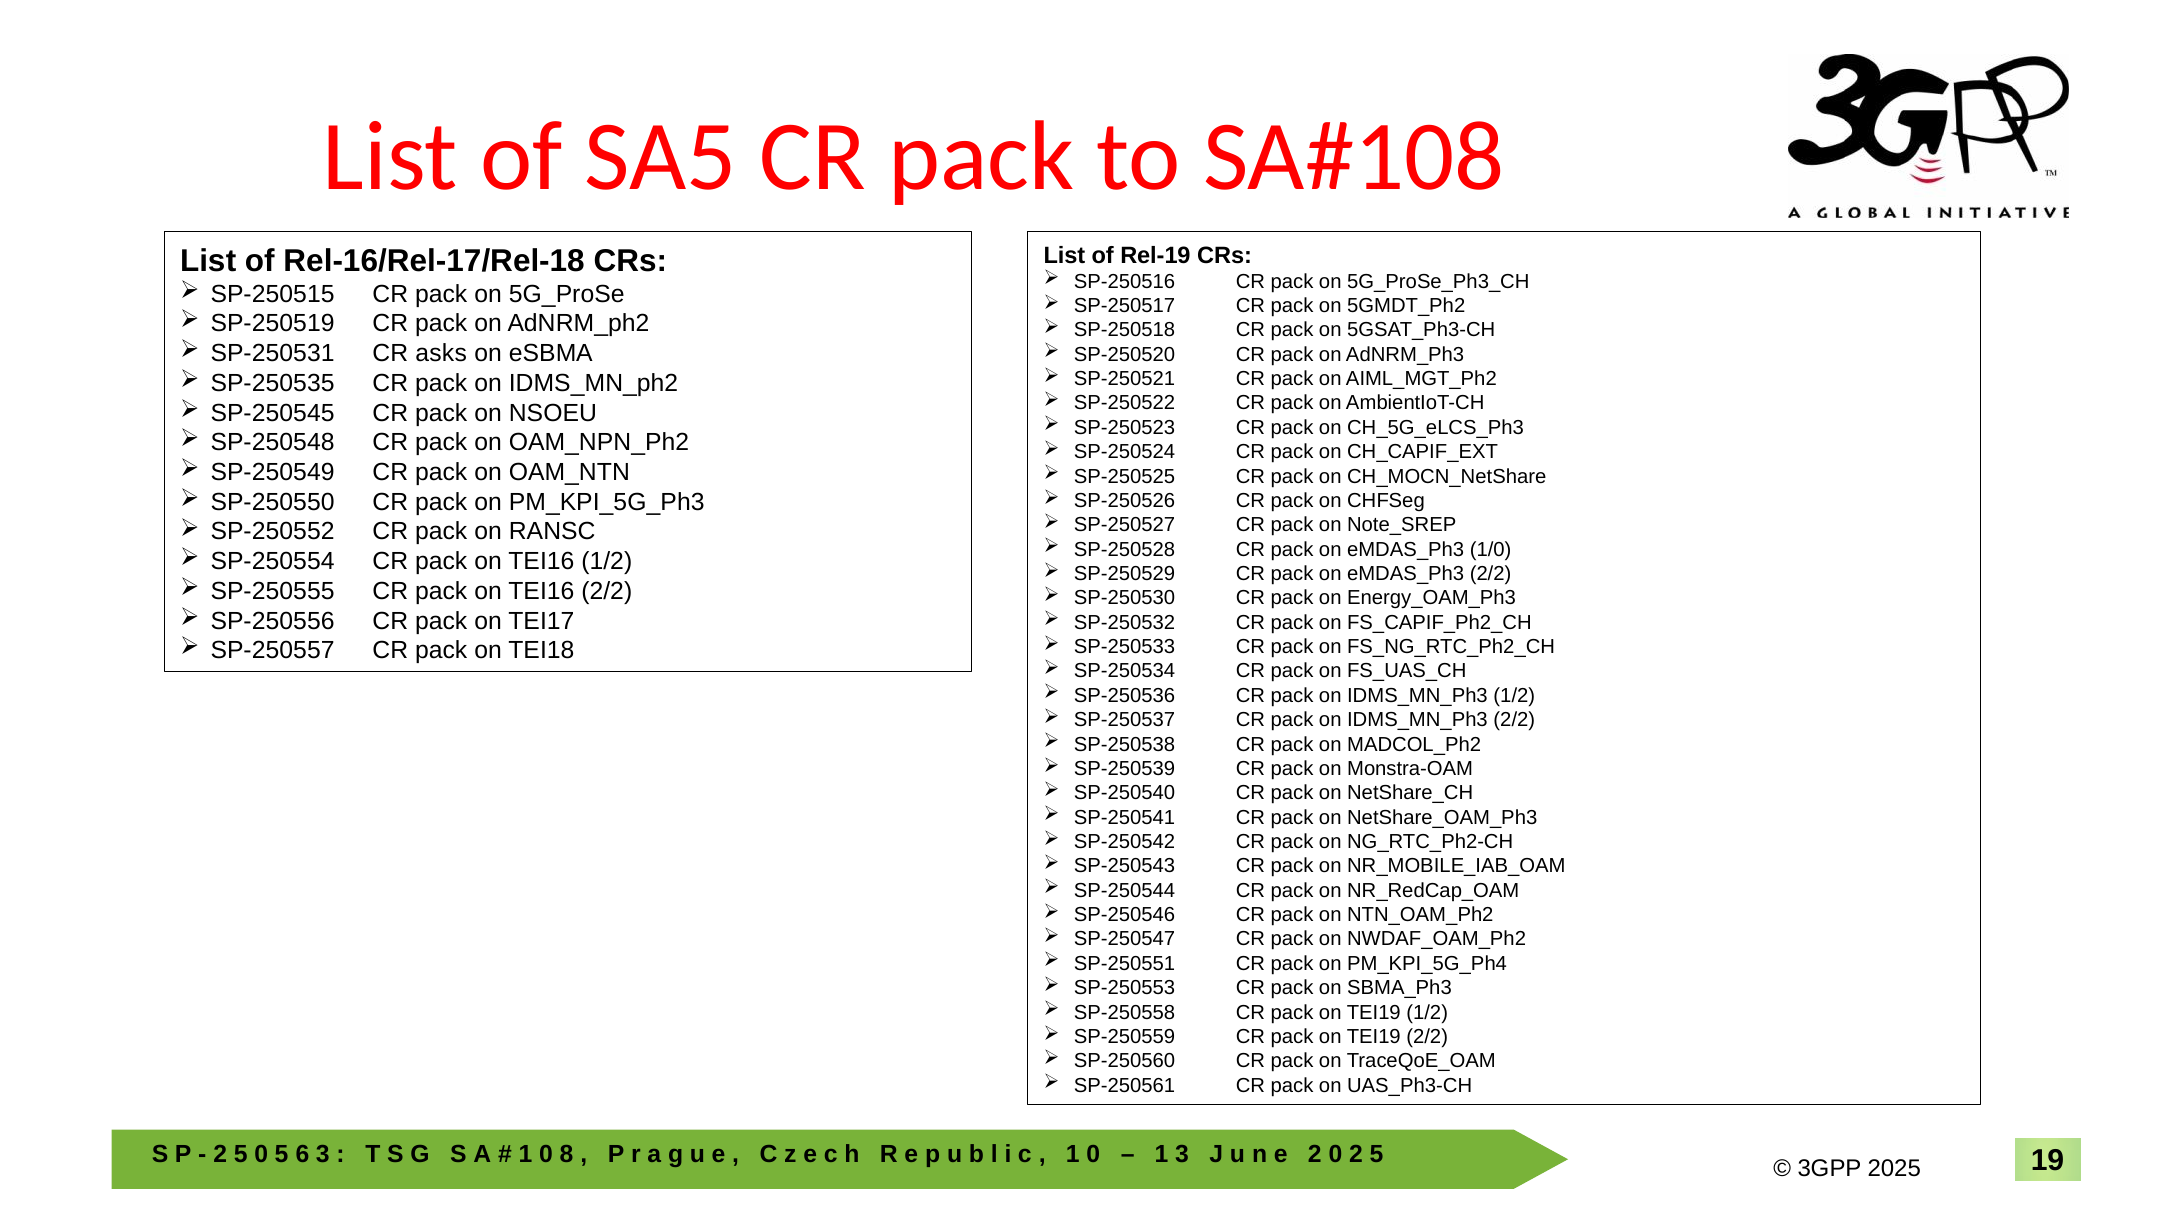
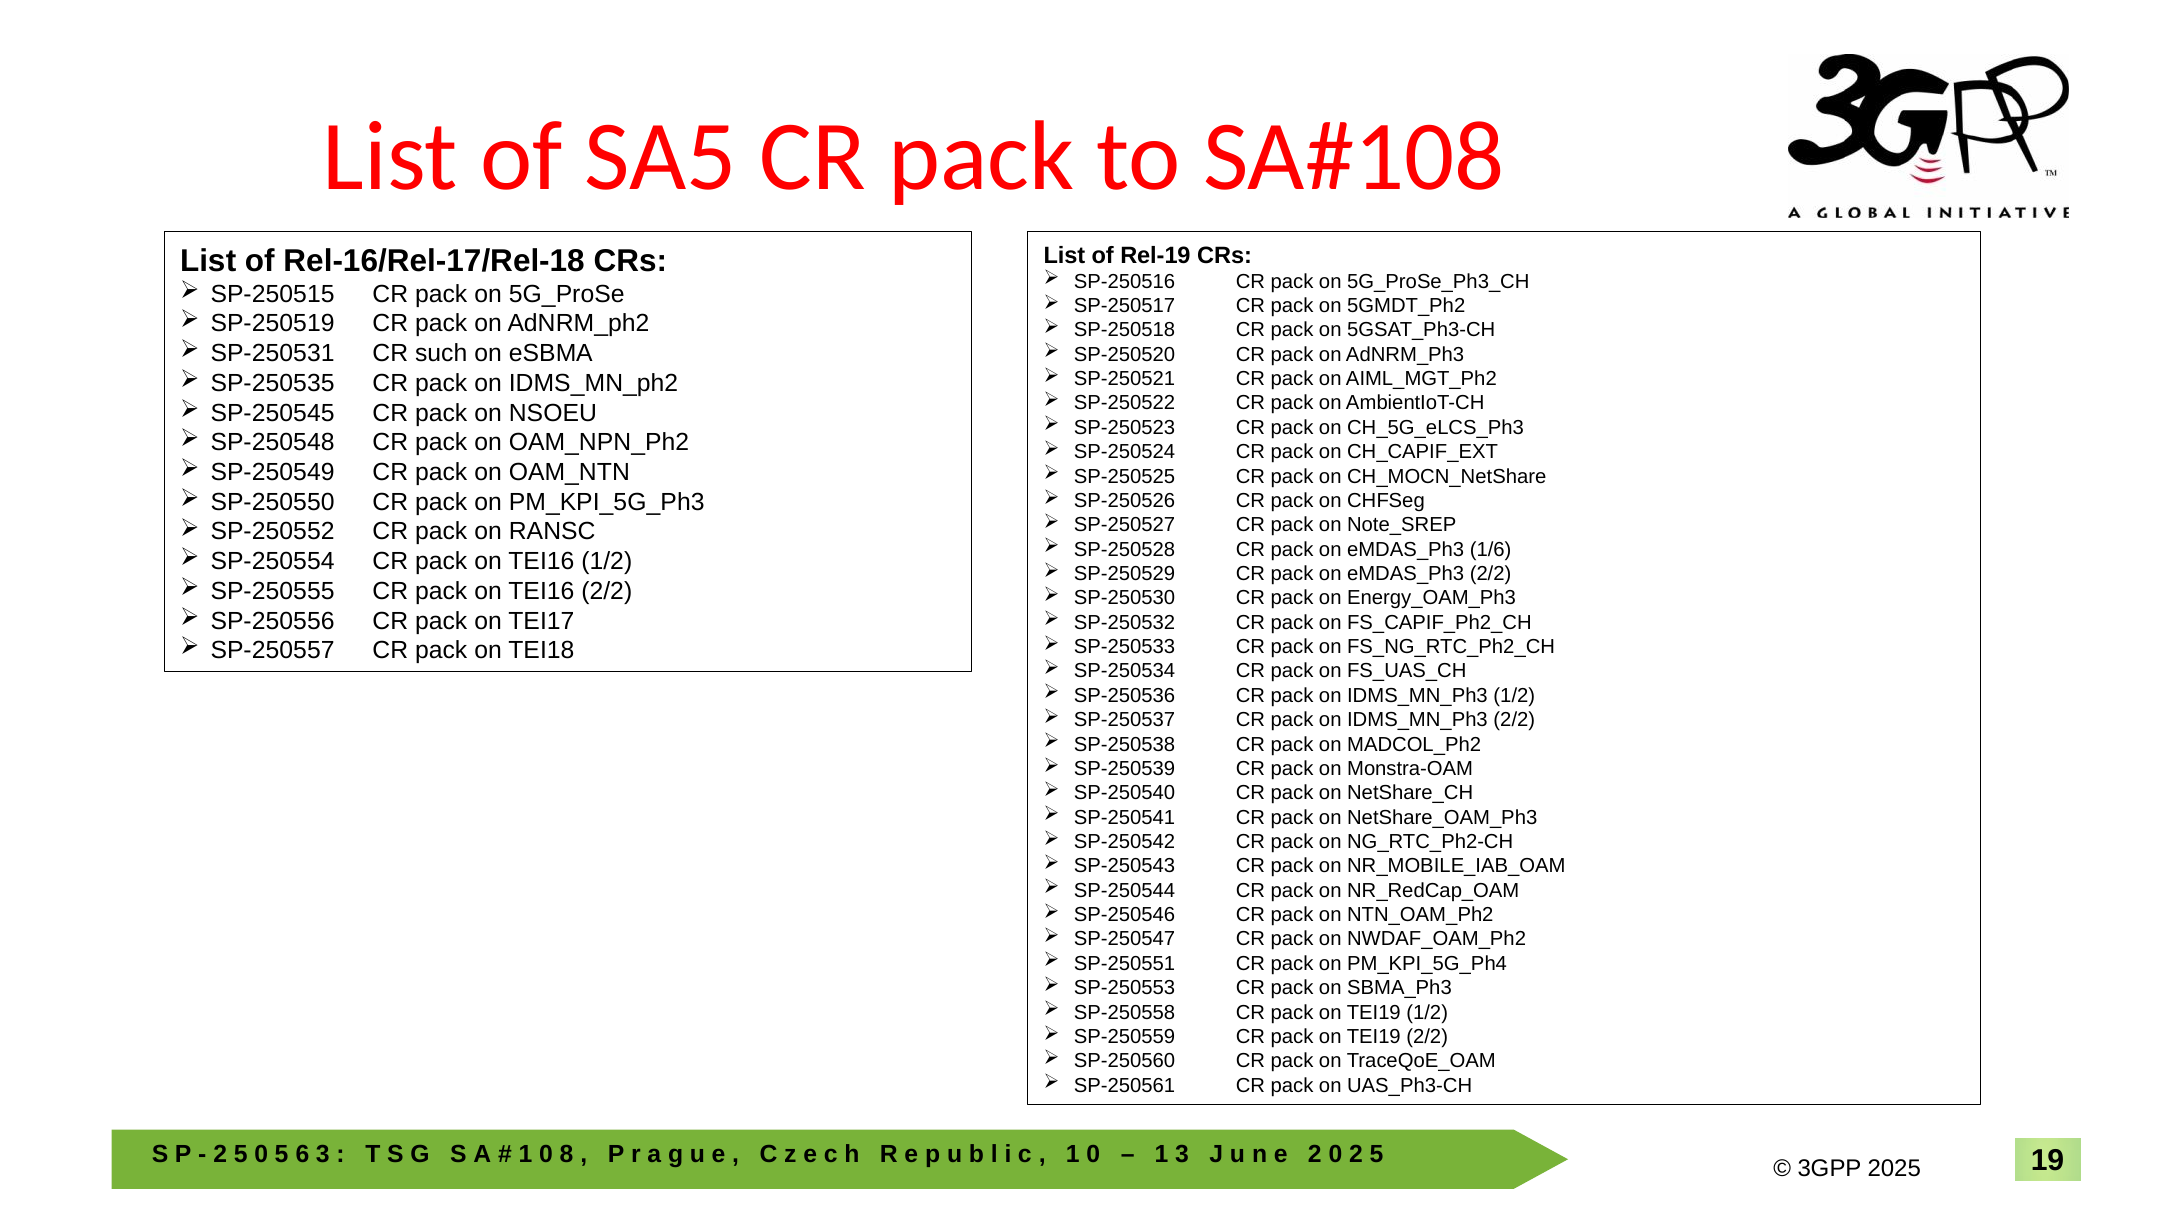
asks: asks -> such (441, 353)
1/0: 1/0 -> 1/6 (1491, 549)
